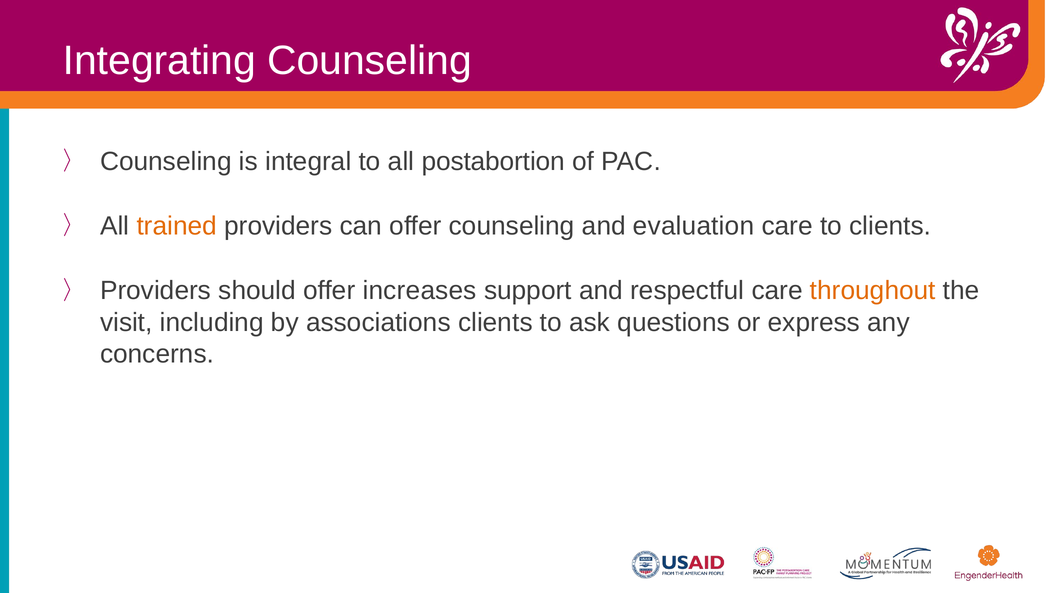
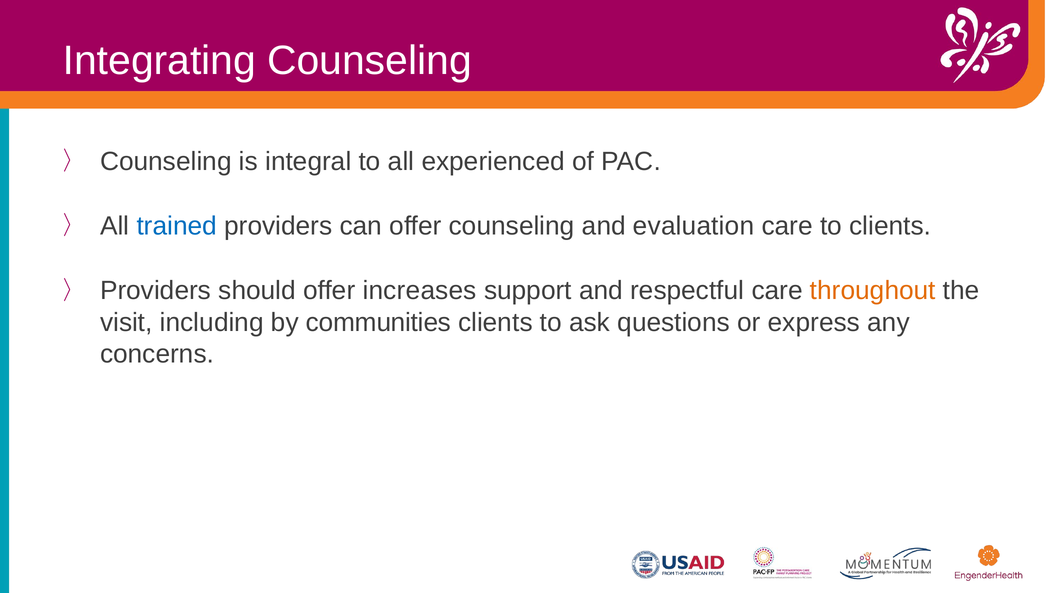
postabortion: postabortion -> experienced (493, 161)
trained colour: orange -> blue (177, 226)
associations: associations -> communities (379, 322)
